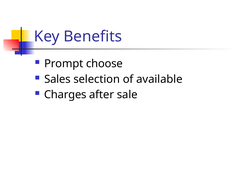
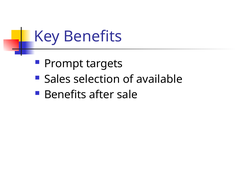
choose: choose -> targets (104, 64)
Charges: Charges -> Benefits (65, 95)
